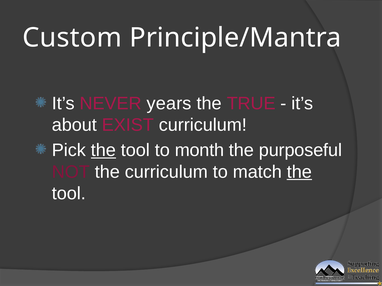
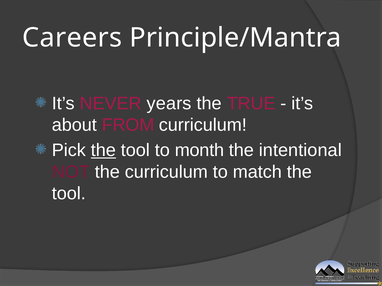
Custom: Custom -> Careers (72, 38)
EXIST: EXIST -> FROM (128, 125)
purposeful: purposeful -> intentional (300, 150)
the underline: present -> none (299, 172)
